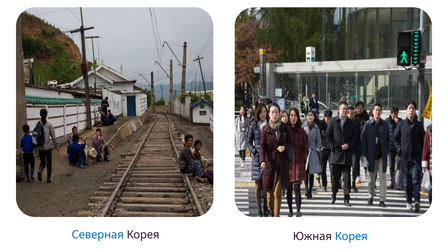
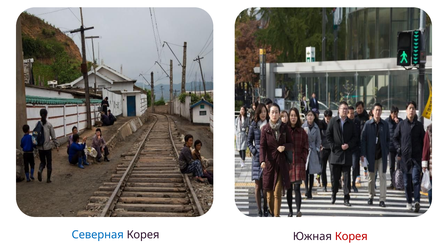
Корея colour: blue -> red (351, 236)
